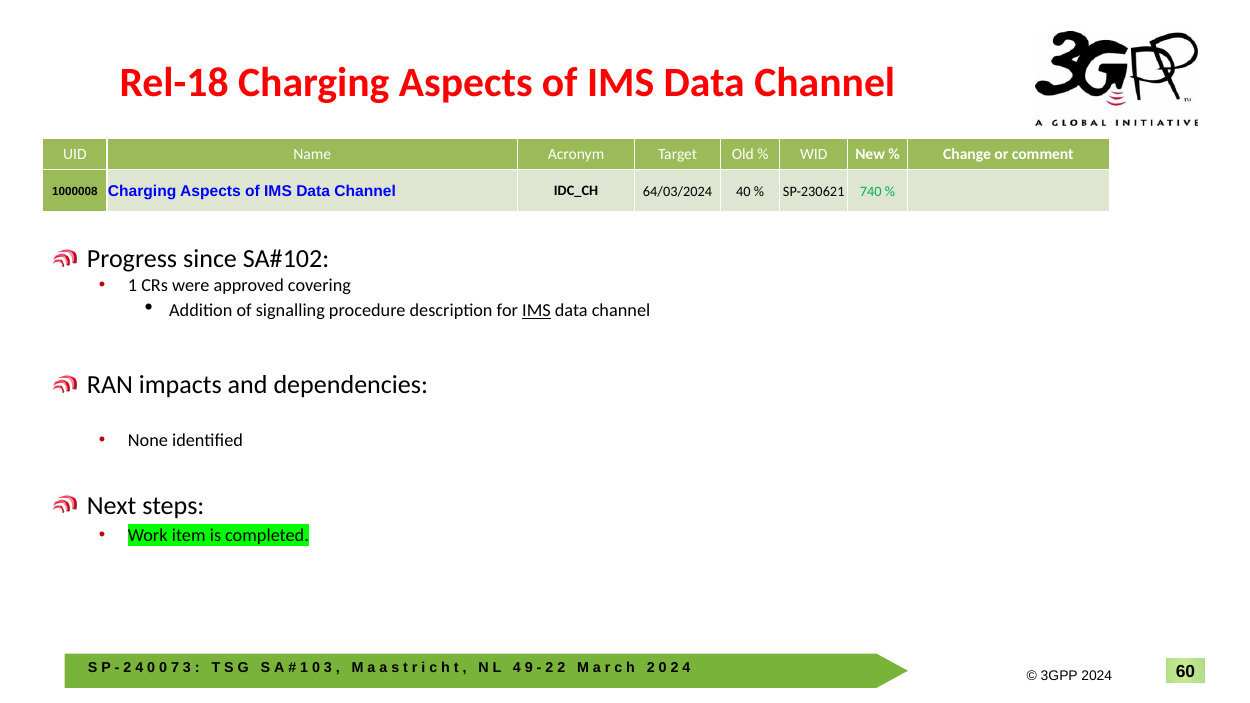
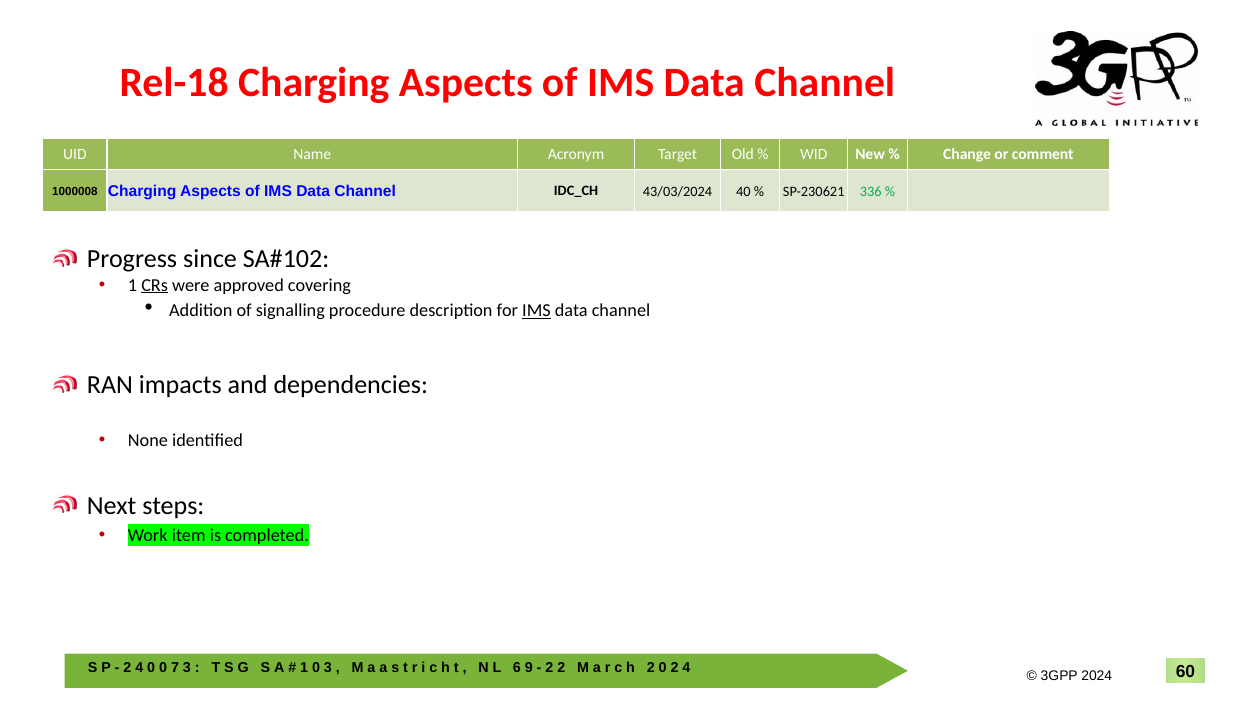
64/03/2024: 64/03/2024 -> 43/03/2024 (678, 192)
740: 740 -> 336 (871, 191)
CRs underline: none -> present (155, 285)
4: 4 -> 6 (517, 668)
